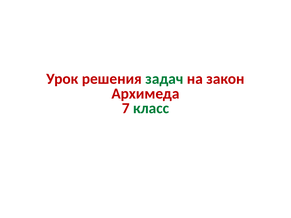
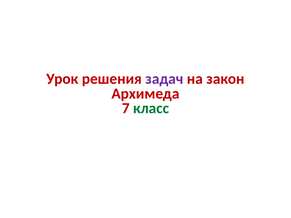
задач colour: green -> purple (164, 79)
